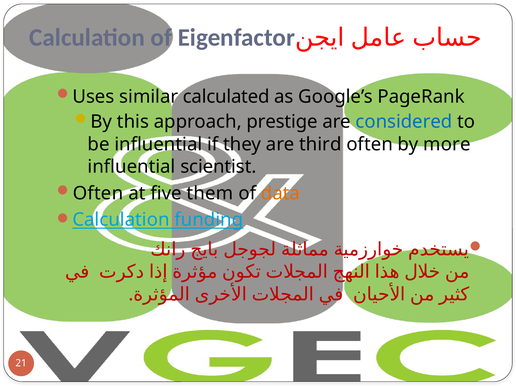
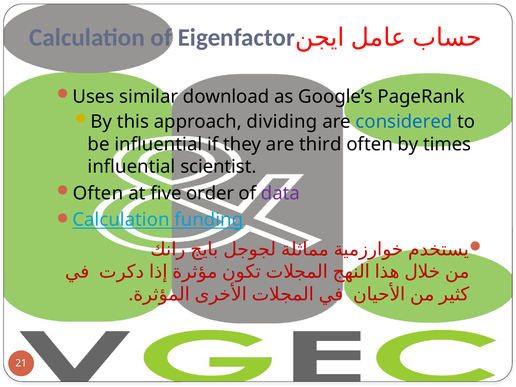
calculated: calculated -> download (226, 97)
prestige: prestige -> dividing (282, 122)
more: more -> times (447, 144)
them: them -> order (210, 193)
data colour: orange -> purple (281, 193)
